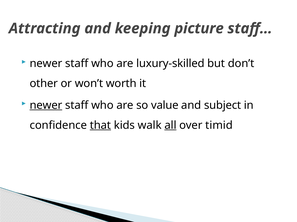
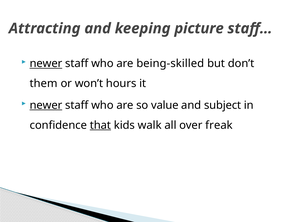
newer underline: none -> present (46, 64)
luxury-skilled: luxury-skilled -> being-skilled (170, 64)
other: other -> them (44, 84)
worth: worth -> hours (121, 84)
all underline: present -> none (170, 126)
timid: timid -> freak (219, 126)
